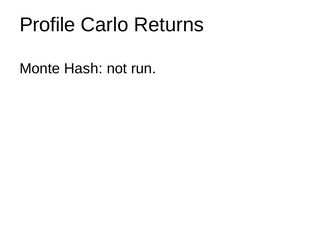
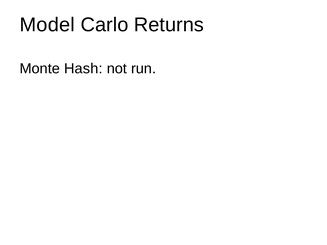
Profile: Profile -> Model (47, 25)
